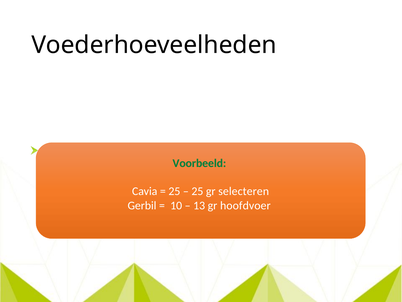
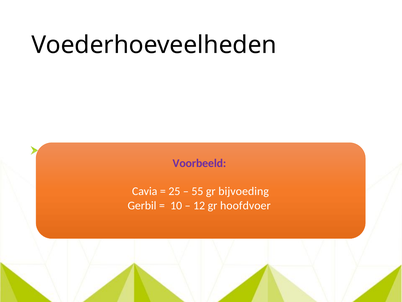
Voorbeeld colour: green -> purple (199, 163)
25: 25 -> 55 (197, 191)
selecteren: selecteren -> bijvoeding (244, 191)
13: 13 -> 12 (199, 205)
